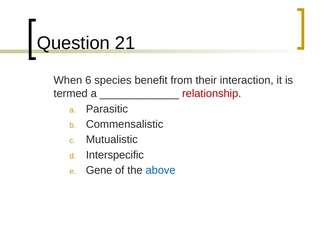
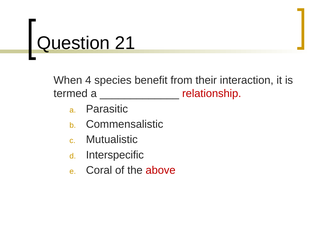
6: 6 -> 4 (88, 80)
Gene: Gene -> Coral (99, 170)
above colour: blue -> red (161, 170)
